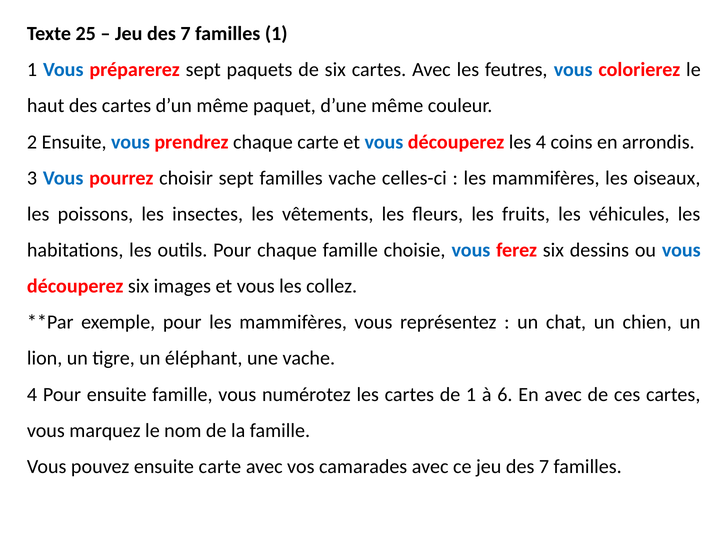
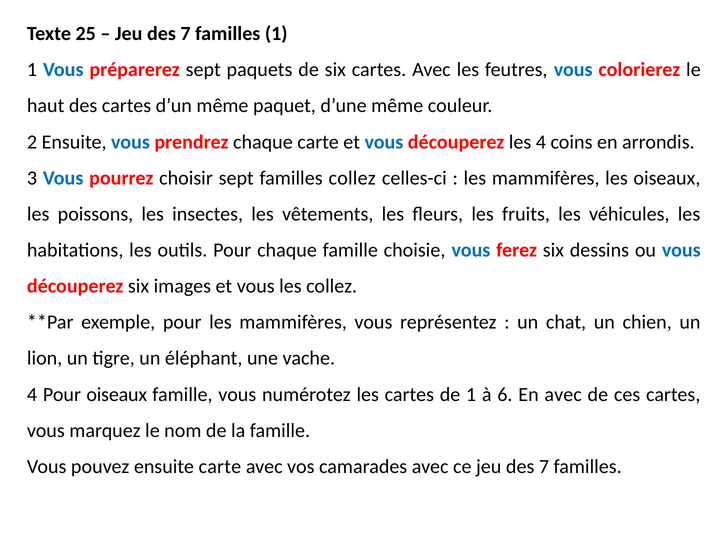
familles vache: vache -> collez (352, 178)
Pour ensuite: ensuite -> oiseaux (117, 395)
